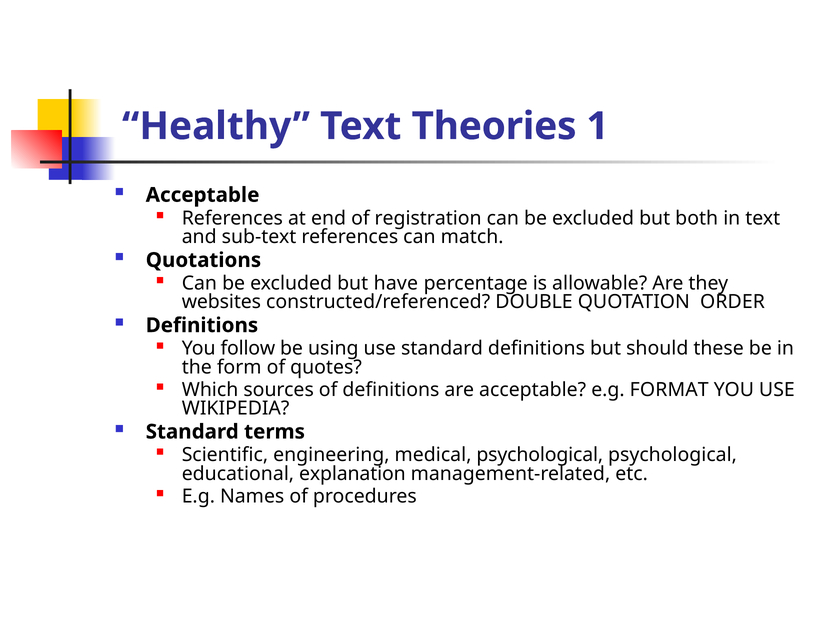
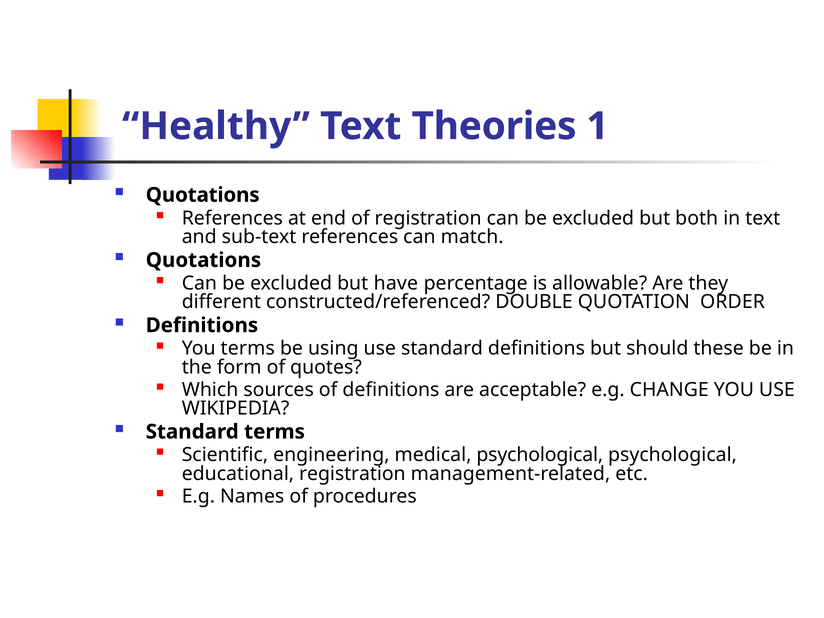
Acceptable: Acceptable -> Quotations (203, 195)
websites: websites -> different (221, 302)
You follow: follow -> terms (248, 349)
FORMAT: FORMAT -> CHANGE (669, 390)
educational explanation: explanation -> registration (352, 474)
